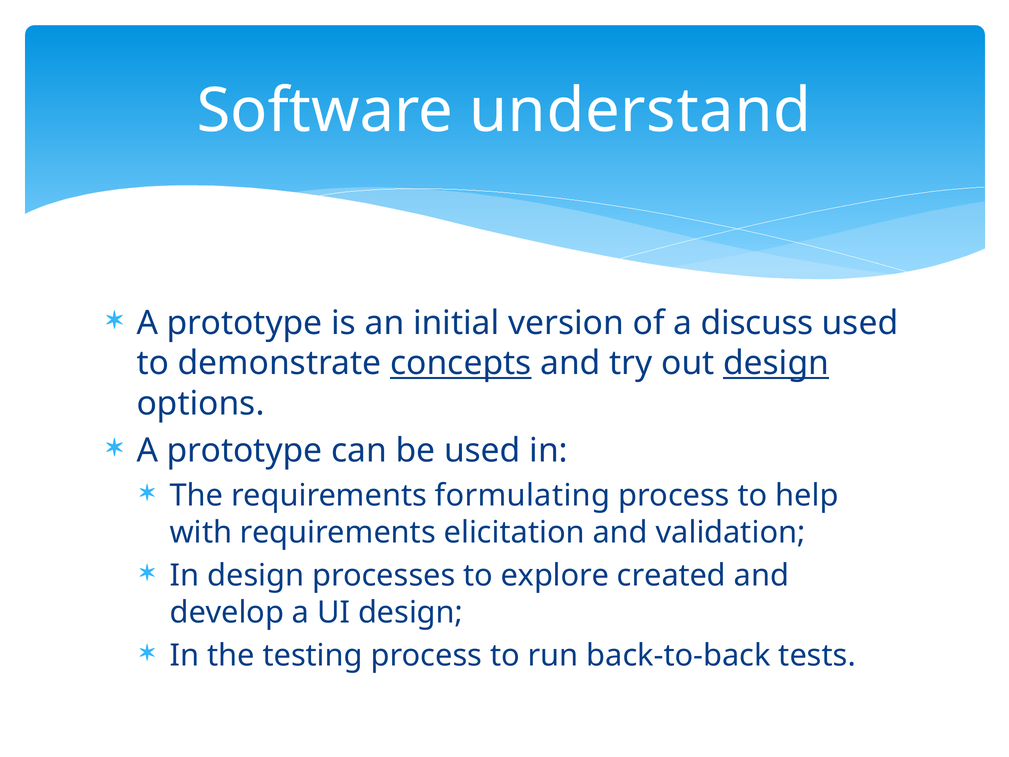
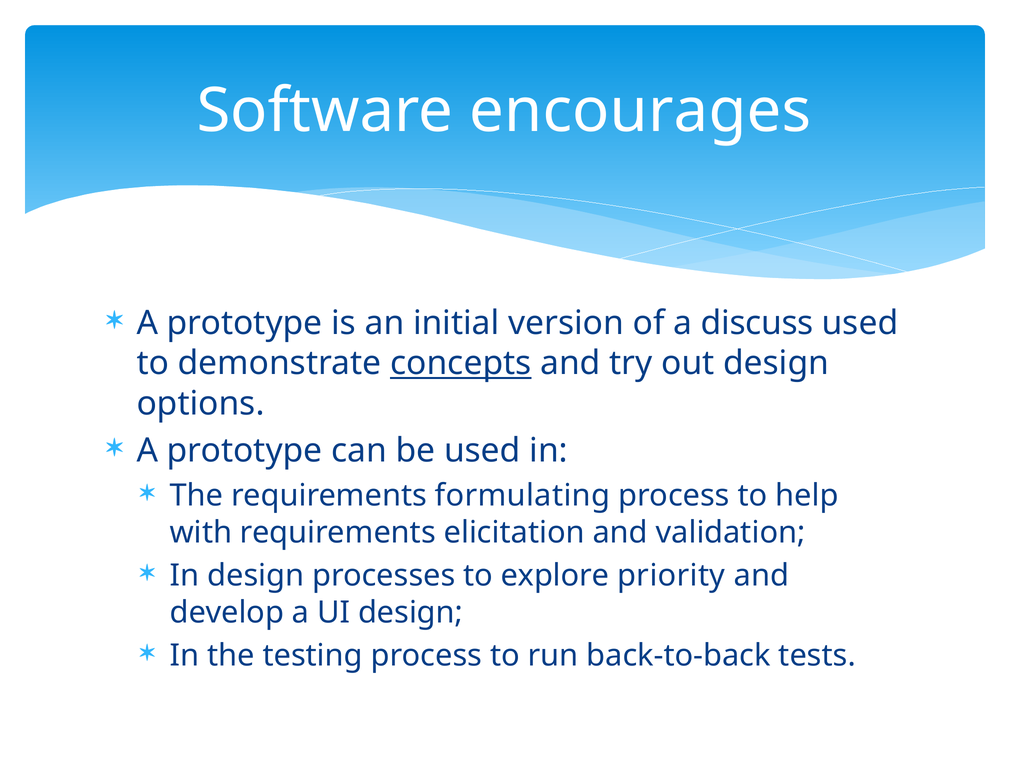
understand: understand -> encourages (640, 111)
design underline: present -> none (776, 363)
created: created -> priority (671, 575)
